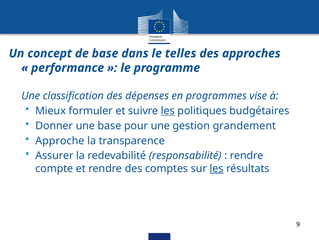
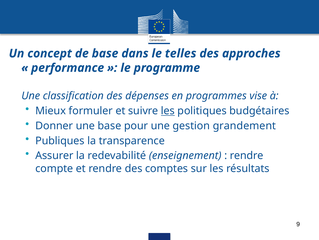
Approche: Approche -> Publiques (60, 140)
responsabilité: responsabilité -> enseignement (185, 155)
les underline: present -> none (217, 168)
